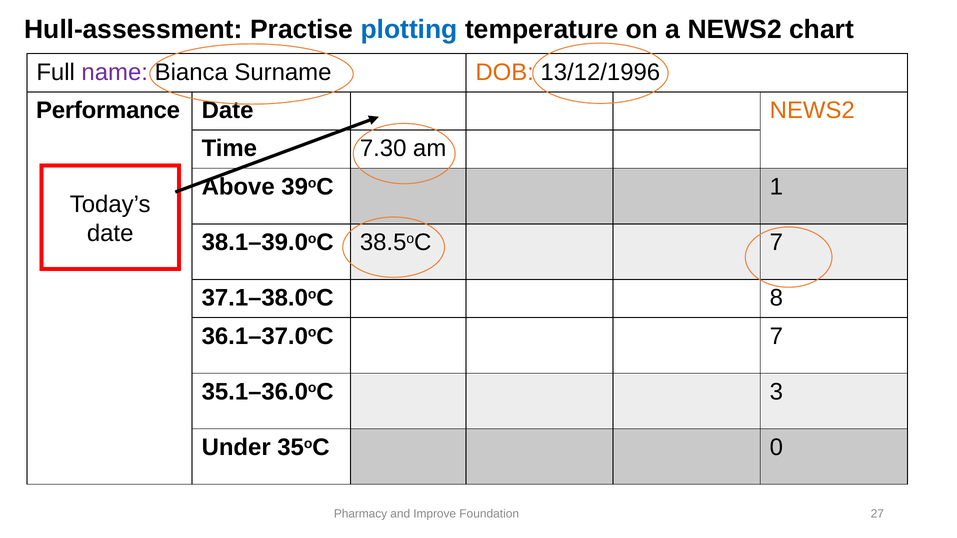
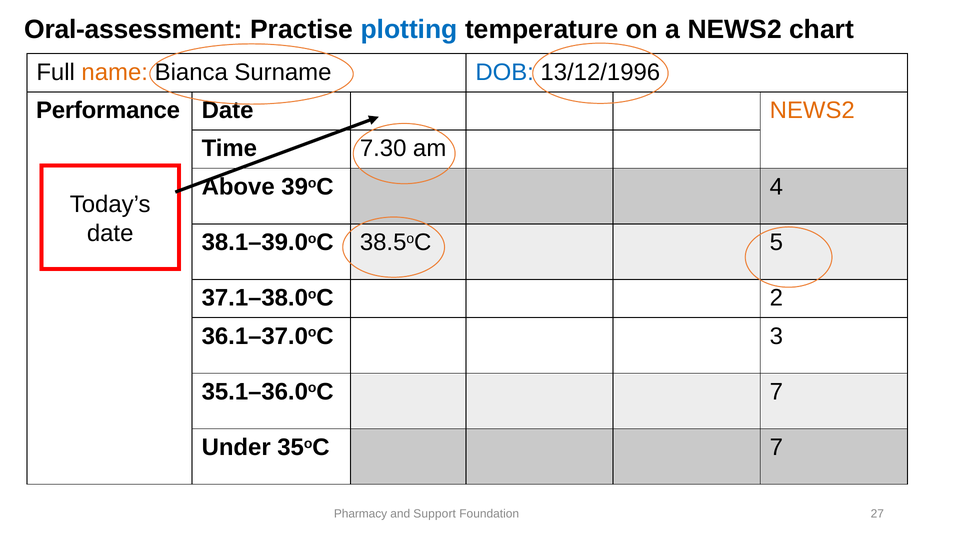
Hull-assessment: Hull-assessment -> Oral-assessment (134, 30)
name colour: purple -> orange (115, 72)
DOB colour: orange -> blue (505, 72)
1: 1 -> 4 (776, 187)
38.5oC 7: 7 -> 5 (776, 243)
8: 8 -> 2 (776, 298)
36.1–37.0oC 7: 7 -> 3 (776, 336)
35.1–36.0oC 3: 3 -> 7 (776, 392)
35oC 0: 0 -> 7 (776, 448)
Improve: Improve -> Support (435, 514)
